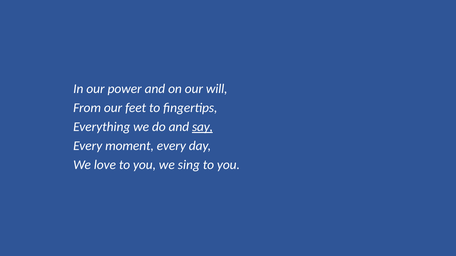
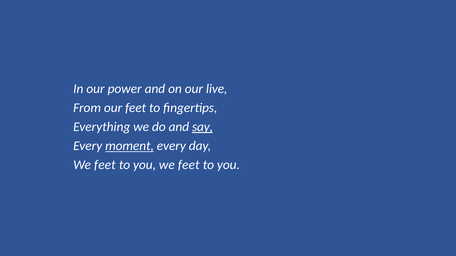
will: will -> live (217, 89)
moment underline: none -> present (130, 146)
love: love -> feet (105, 165)
you we sing: sing -> feet (189, 165)
